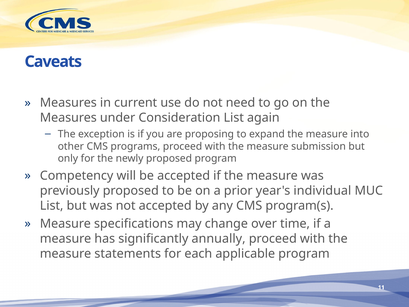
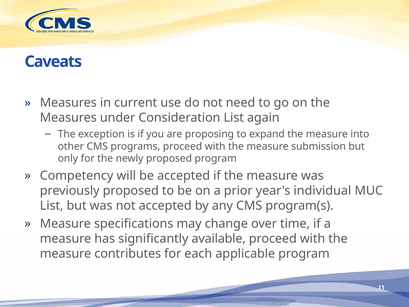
annually: annually -> available (219, 239)
statements: statements -> contributes (128, 254)
